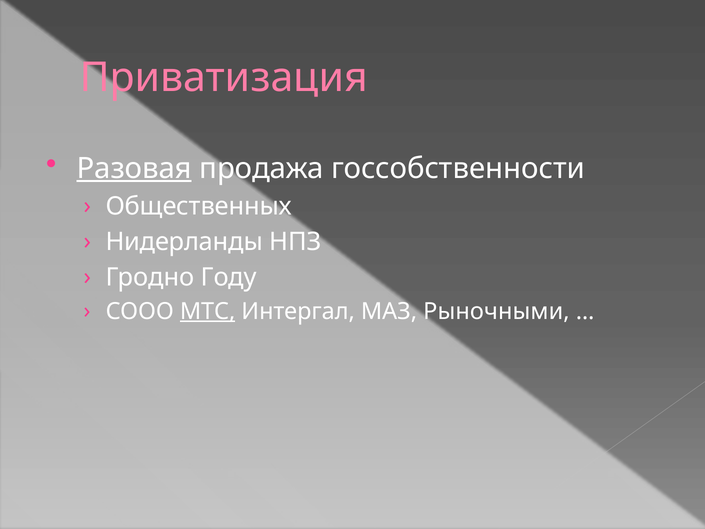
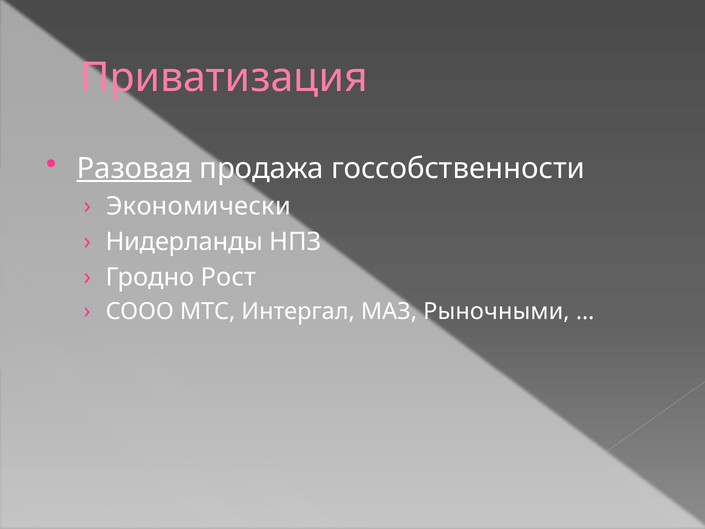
Общественных: Общественных -> Экономически (198, 206)
Году: Году -> Рост (229, 277)
МТС underline: present -> none (208, 311)
